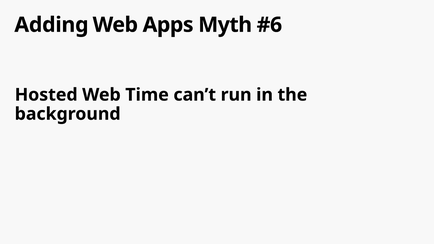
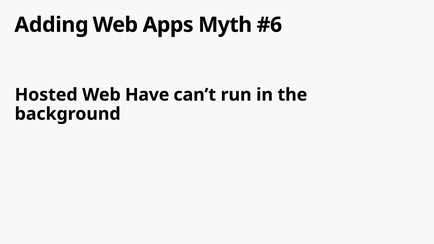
Time: Time -> Have (147, 95)
